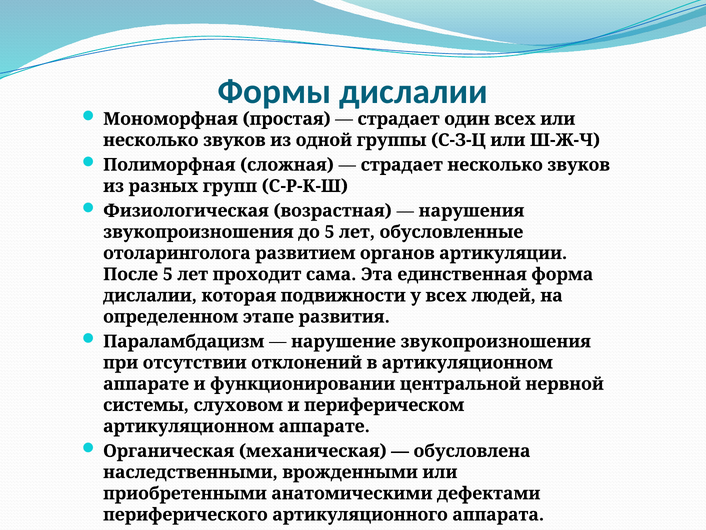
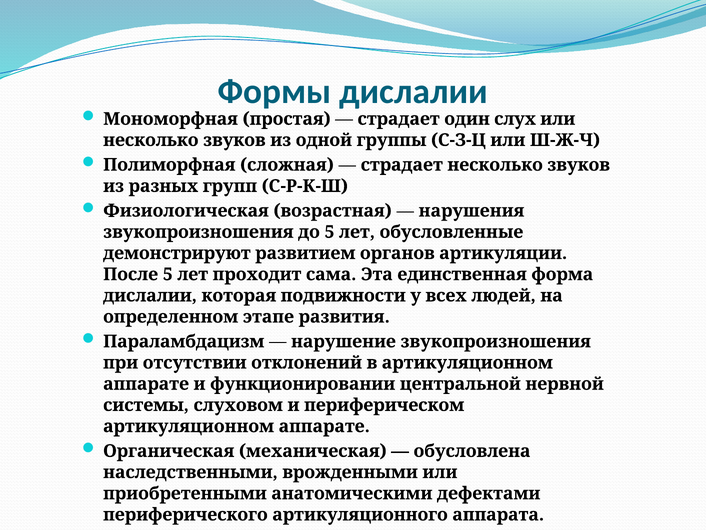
один всех: всех -> слух (515, 119)
отоларинголога: отоларинголога -> демонстрируют (177, 253)
